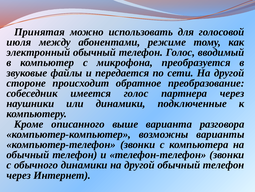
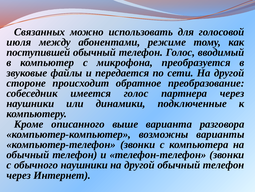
Принятая: Принятая -> Связанных (40, 32)
электронный: электронный -> поступившей (38, 52)
обычного динамики: динамики -> наушники (84, 164)
